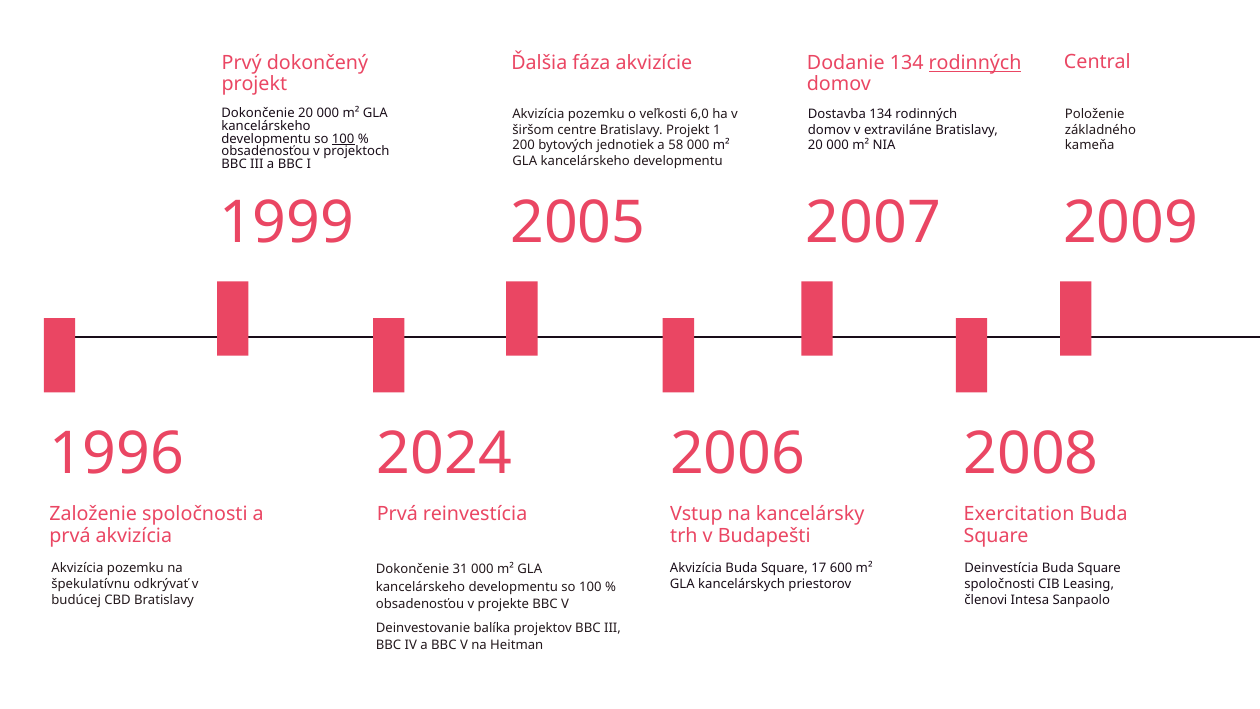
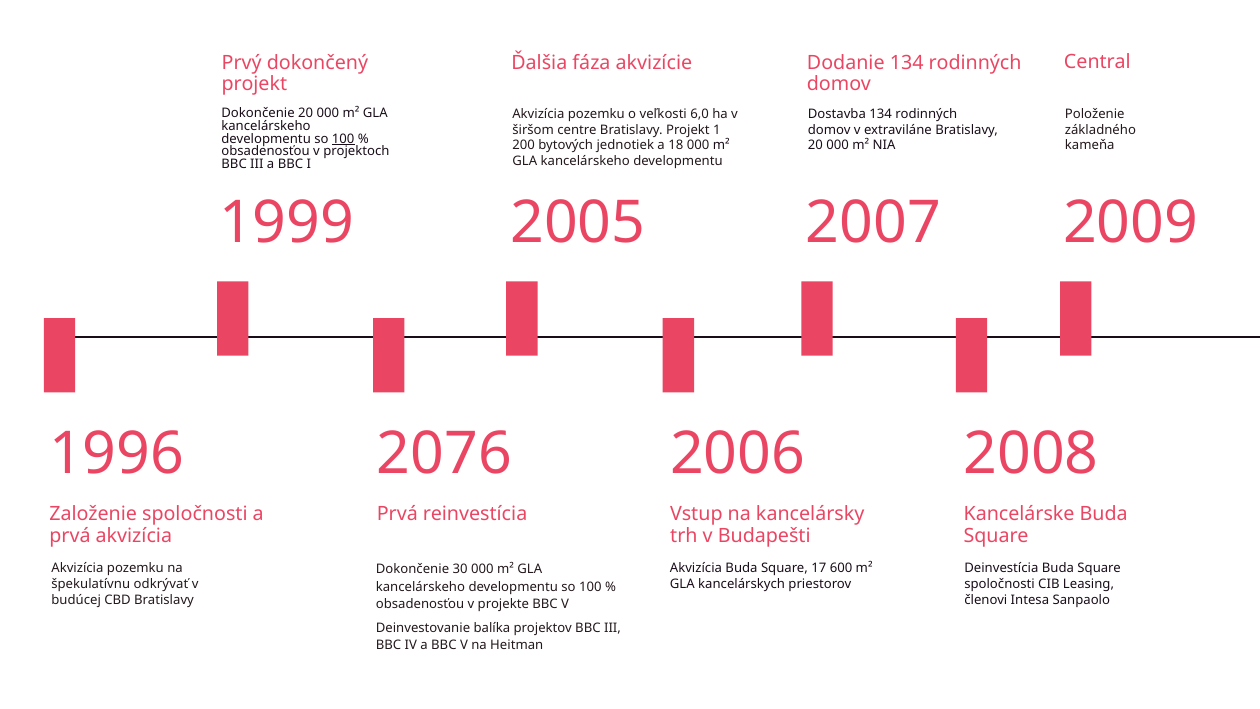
rodinných underline: present -> none (975, 63)
58: 58 -> 18 (676, 146)
2024: 2024 -> 2076 (444, 454)
Exercitation: Exercitation -> Kancelárske (1019, 514)
31: 31 -> 30 (460, 569)
